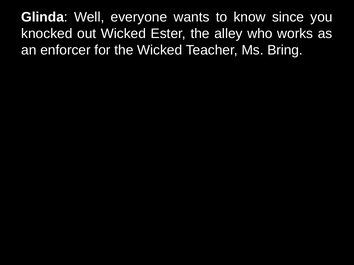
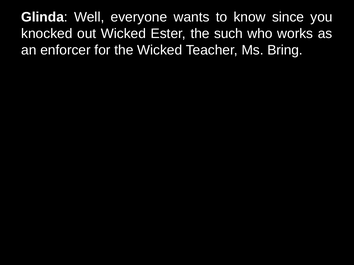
alley: alley -> such (229, 34)
